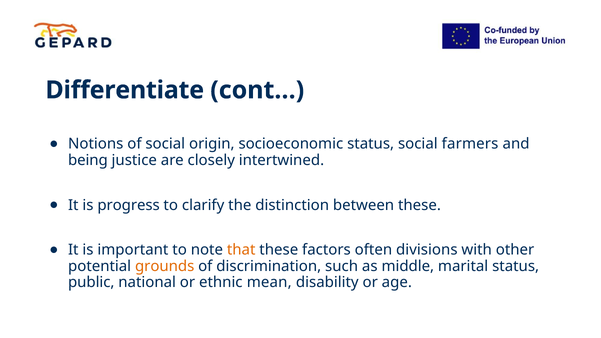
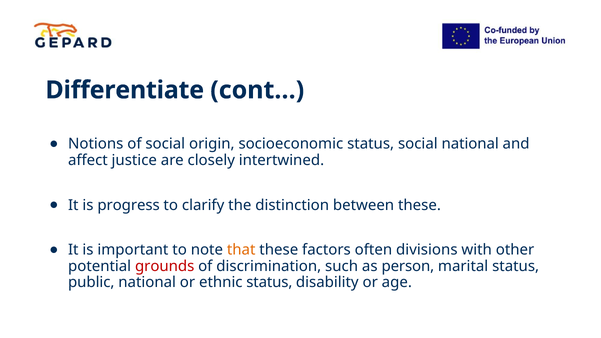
social farmers: farmers -> national (470, 144)
being: being -> affect (88, 160)
grounds colour: orange -> red (165, 266)
middle: middle -> person (408, 266)
ethnic mean: mean -> status (269, 283)
